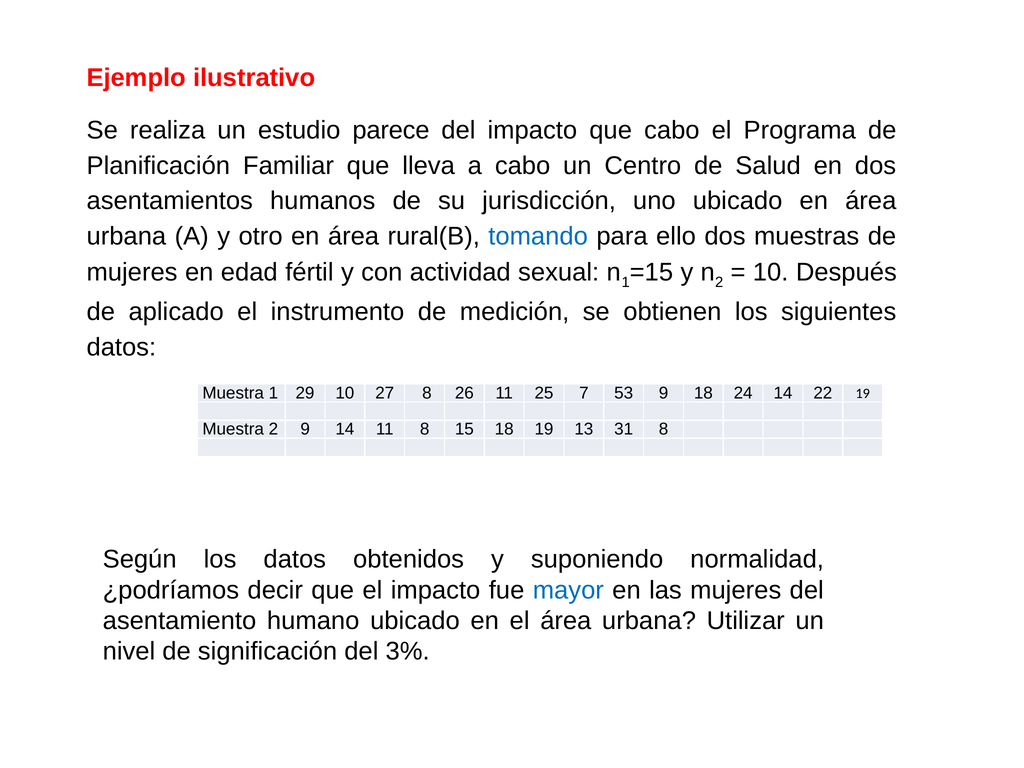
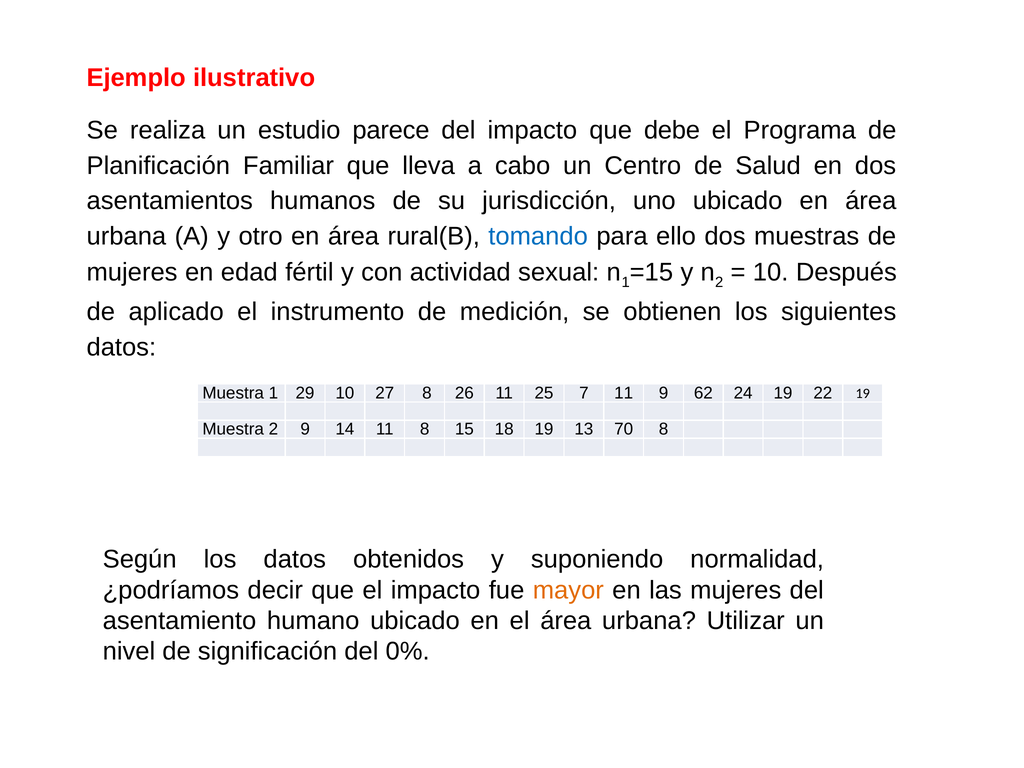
que cabo: cabo -> debe (672, 130)
7 53: 53 -> 11 (624, 393)
9 18: 18 -> 62 (703, 393)
24 14: 14 -> 19 (783, 393)
31: 31 -> 70 (624, 429)
mayor colour: blue -> orange (568, 590)
3%: 3% -> 0% (408, 652)
